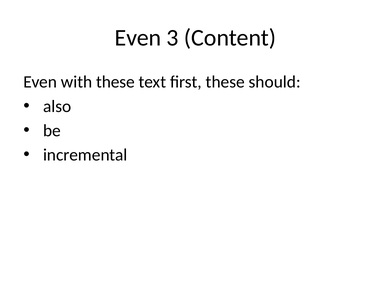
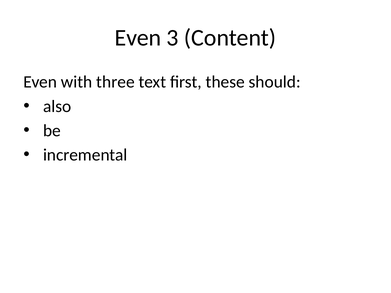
with these: these -> three (115, 82)
